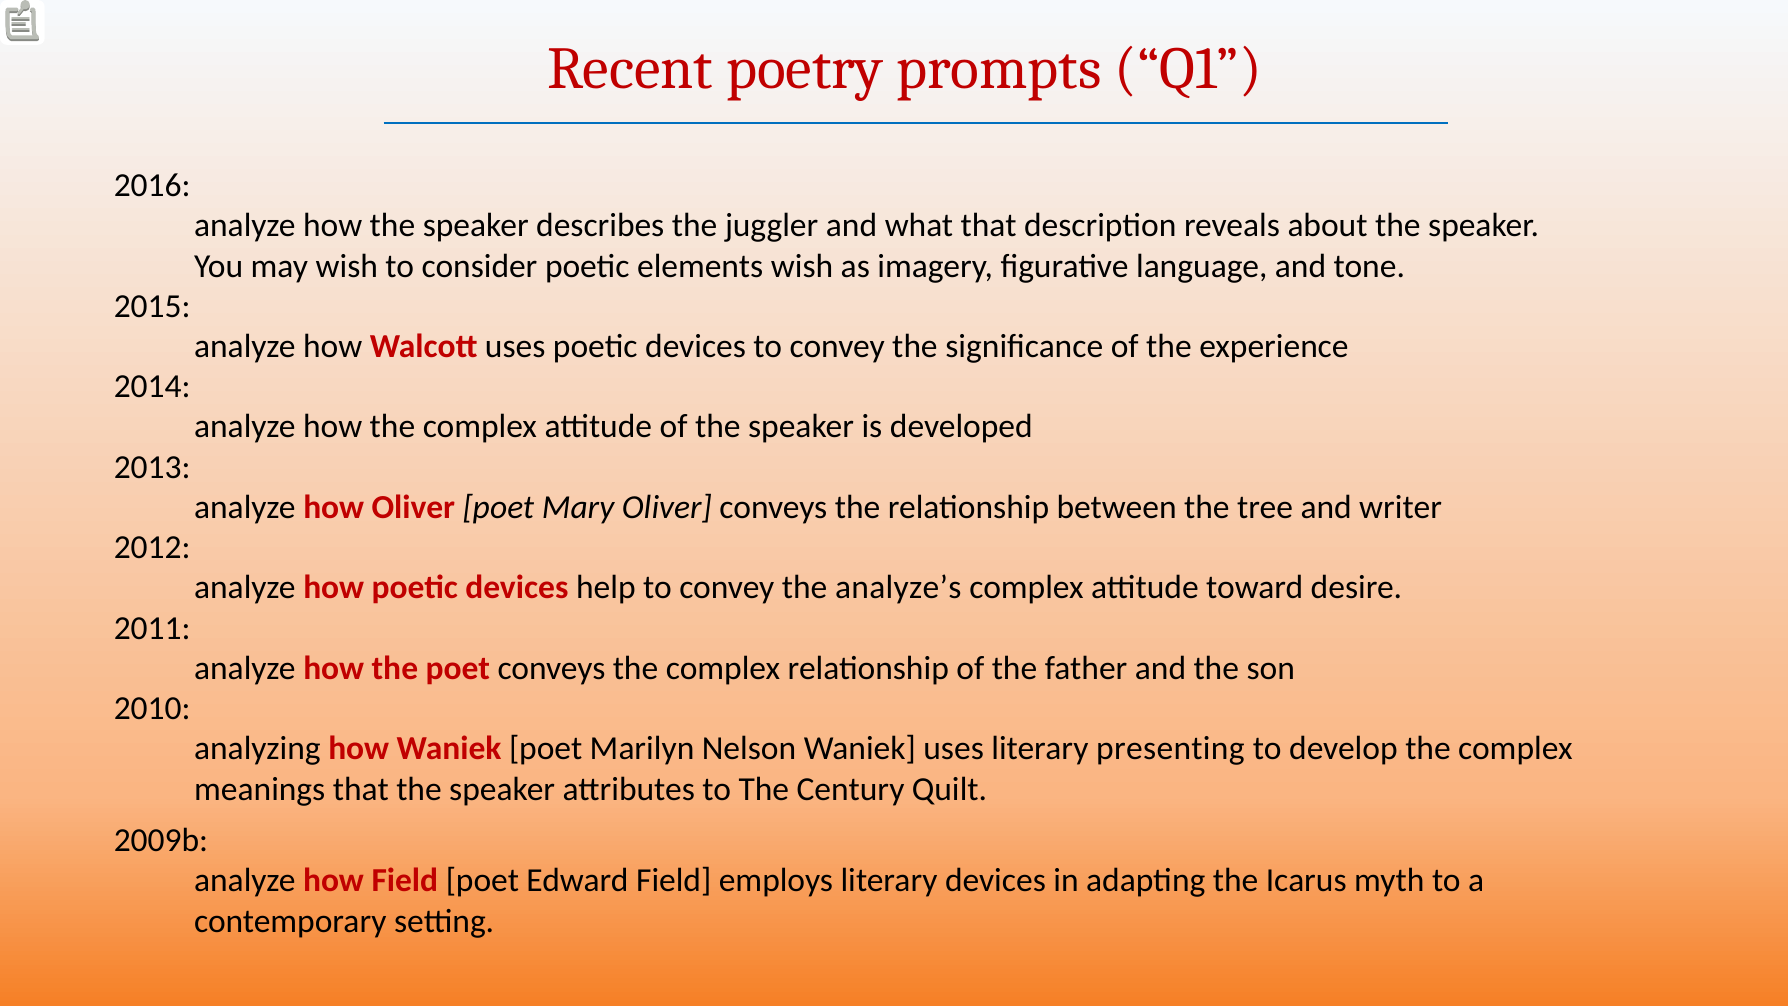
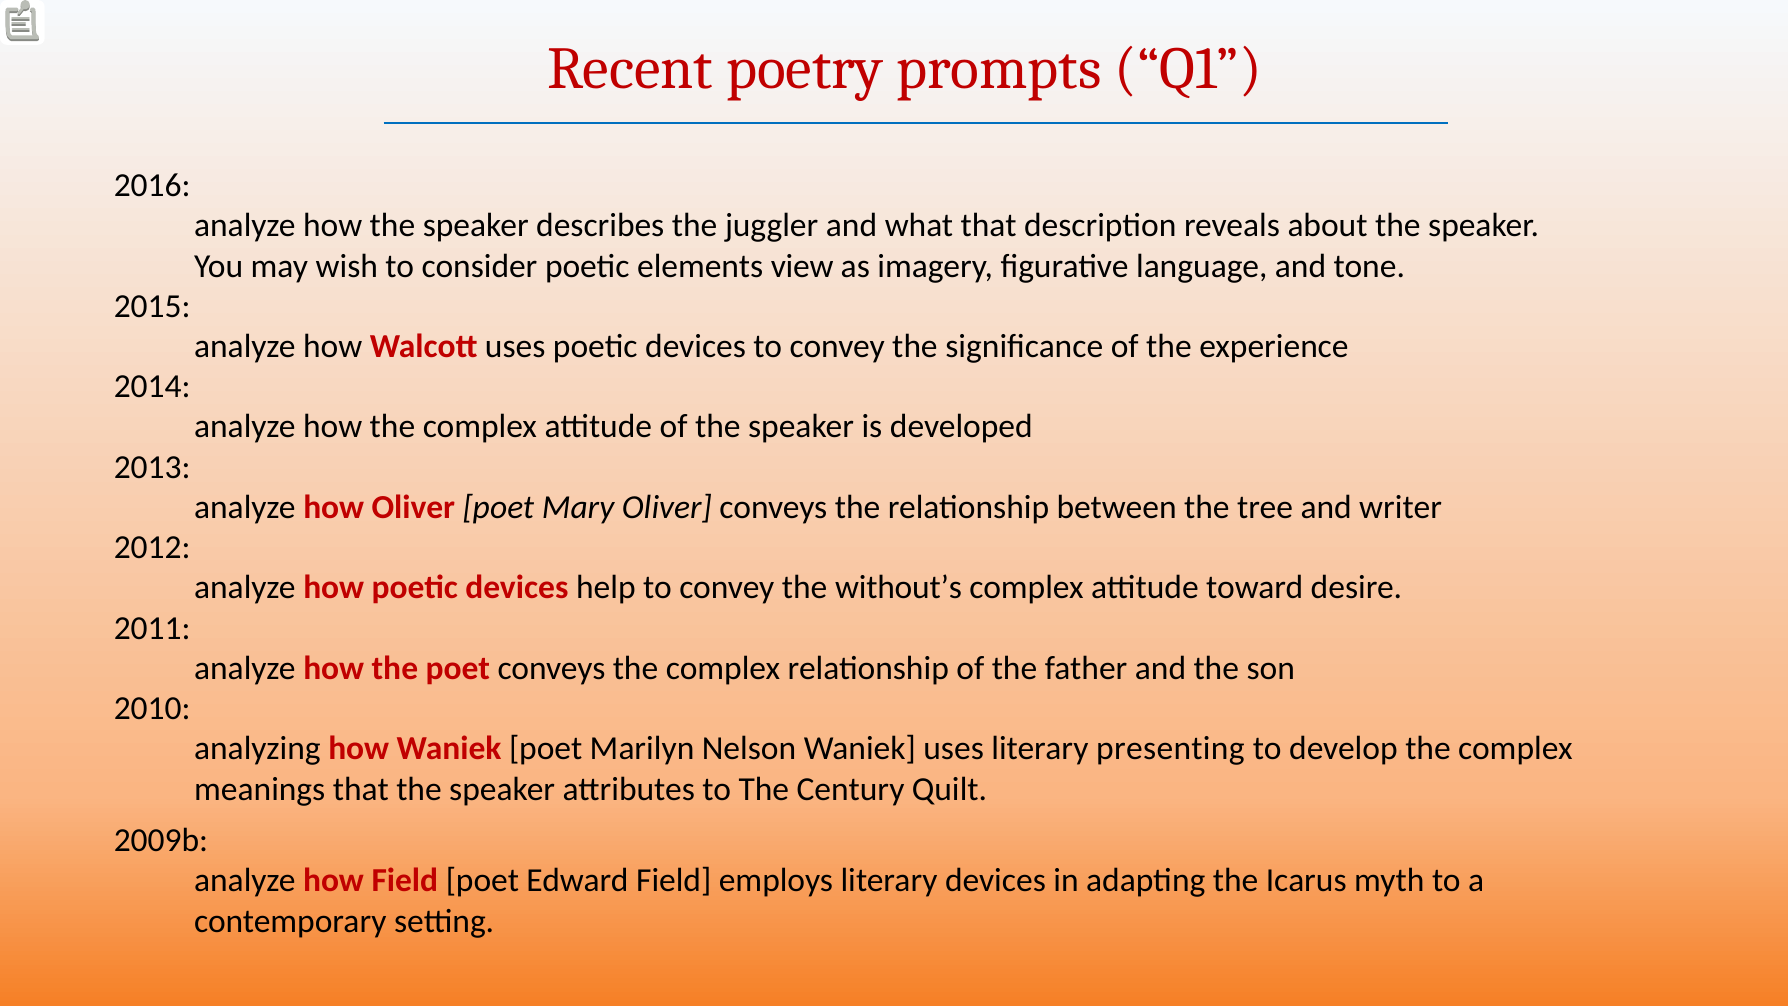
elements wish: wish -> view (802, 266)
analyze’s: analyze’s -> without’s (898, 588)
